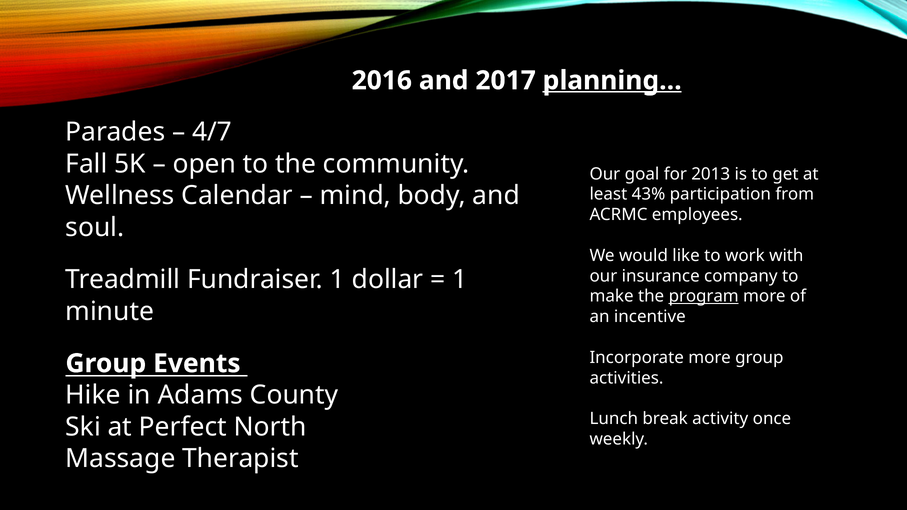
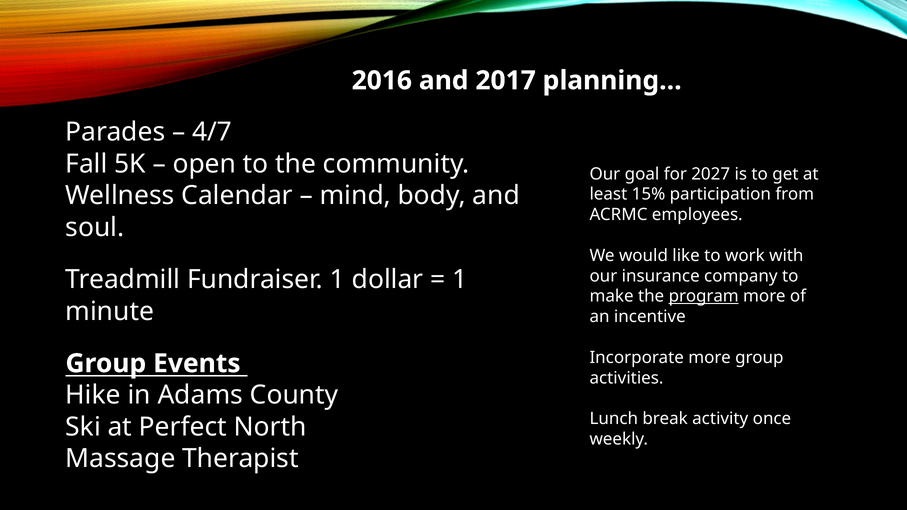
planning… underline: present -> none (612, 81)
2013: 2013 -> 2027 (711, 174)
43%: 43% -> 15% (648, 194)
